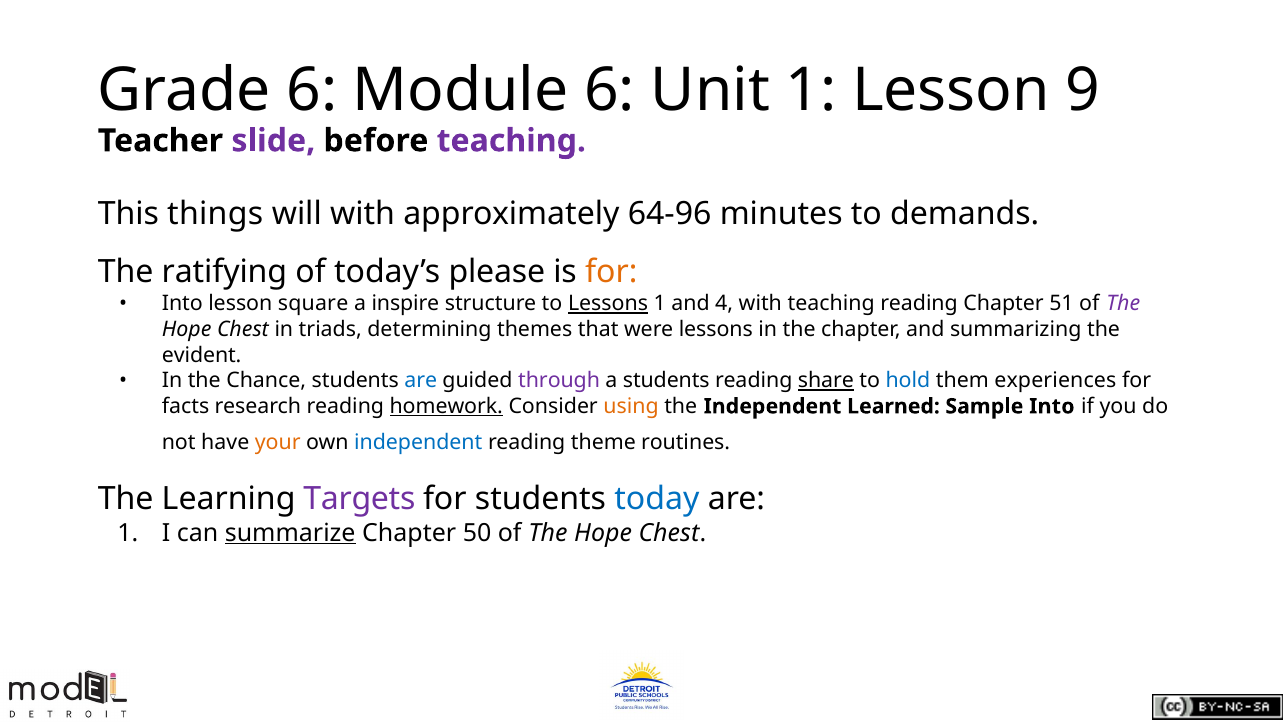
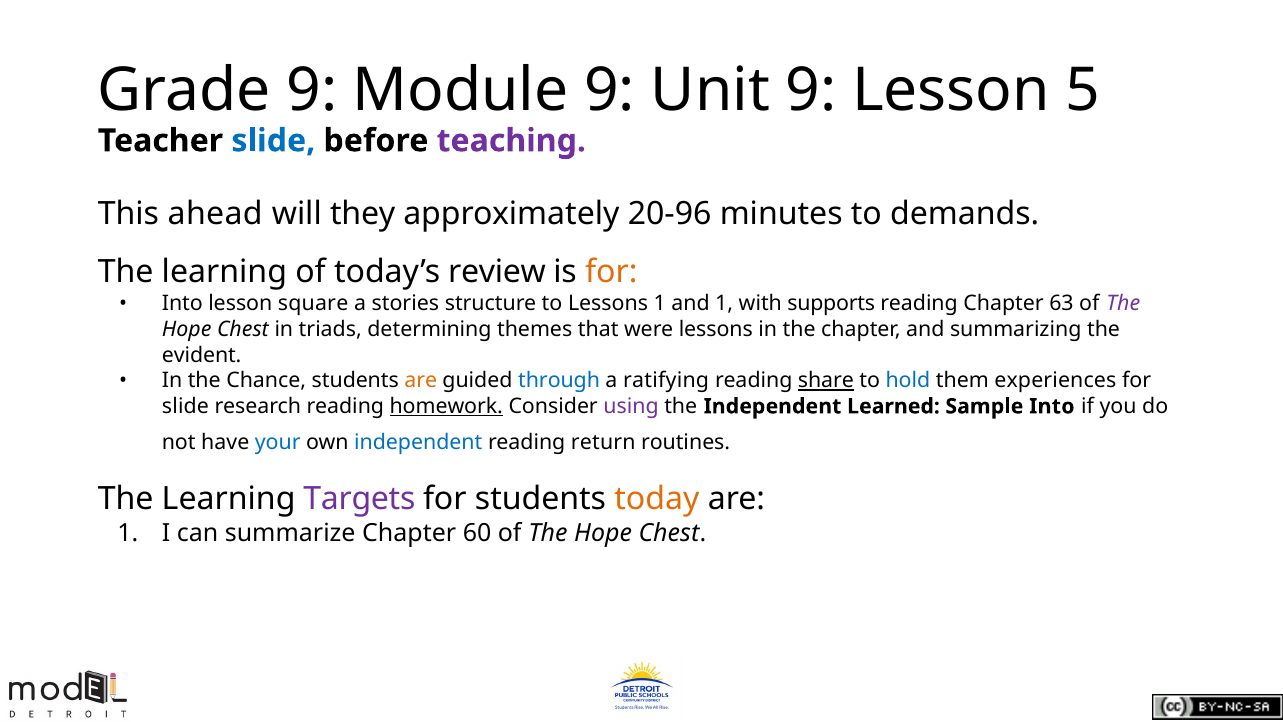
Grade 6: 6 -> 9 (312, 90)
Module 6: 6 -> 9 (610, 90)
Unit 1: 1 -> 9 (811, 90)
9: 9 -> 5 (1083, 90)
slide colour: purple -> blue (273, 141)
things: things -> ahead (215, 214)
will with: with -> they (363, 214)
64-96: 64-96 -> 20-96 (670, 214)
ratifying: ratifying -> learning (224, 272)
please: please -> review (497, 272)
inspire: inspire -> stories (405, 304)
Lessons underline: present -> none (608, 304)
and 4: 4 -> 1 (724, 304)
with teaching: teaching -> supports (831, 304)
51: 51 -> 63 (1061, 304)
are colour: blue -> orange (421, 381)
through colour: purple -> blue (559, 381)
a students: students -> ratifying (666, 381)
facts: facts -> slide (185, 406)
using colour: orange -> purple (631, 406)
your colour: orange -> blue (278, 443)
theme: theme -> return (603, 443)
today colour: blue -> orange (657, 499)
summarize underline: present -> none (290, 533)
50: 50 -> 60 (477, 533)
